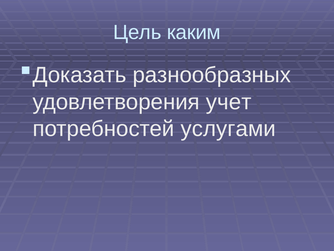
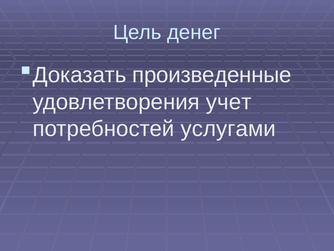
каким: каким -> денег (194, 32)
разнообразных: разнообразных -> произведенные (212, 75)
